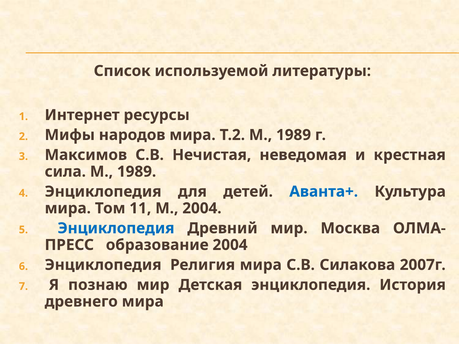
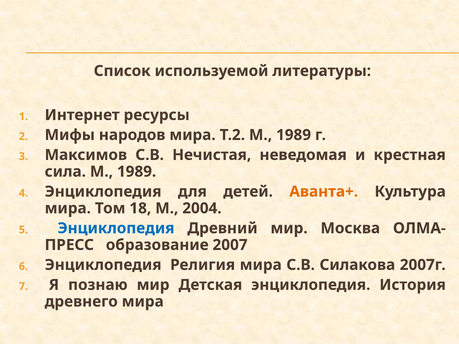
Аванта+ colour: blue -> orange (324, 192)
11: 11 -> 18 (140, 208)
образование 2004: 2004 -> 2007 (230, 245)
